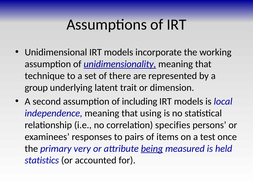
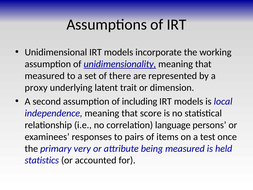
technique: technique -> measured (45, 76)
group: group -> proxy (36, 87)
using: using -> score (151, 113)
specifies: specifies -> language (173, 125)
being underline: present -> none (152, 148)
